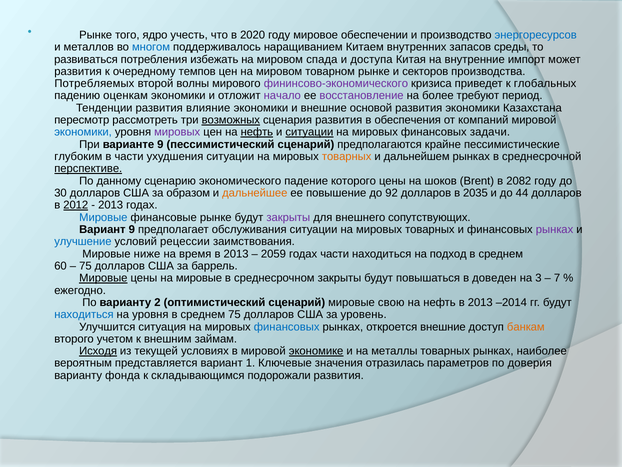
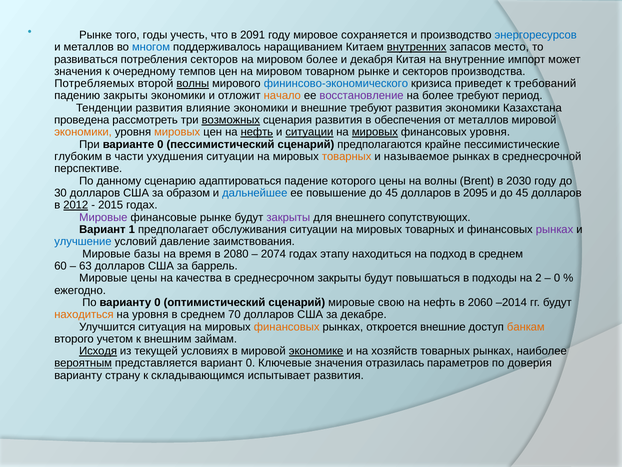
ядро: ядро -> годы (155, 35)
2020: 2020 -> 2091 (253, 35)
обеспечении: обеспечении -> сохраняется (374, 35)
внутренних underline: none -> present (417, 47)
среды: среды -> место (512, 47)
потребления избежать: избежать -> секторов (214, 59)
мировом спада: спада -> более (322, 59)
доступа: доступа -> декабря (372, 59)
развития: развития -> значения (78, 71)
волны underline: none -> present (193, 84)
фининсово-экономического colour: purple -> blue (336, 84)
глобальных: глобальных -> требований (545, 84)
падению оценкам: оценкам -> закрыты (126, 96)
начало colour: purple -> orange (282, 96)
внешние основой: основой -> требуют (371, 108)
пересмотр: пересмотр -> проведена (82, 120)
от компаний: компаний -> металлов (483, 120)
экономики colour: blue -> orange (83, 132)
мировых colour: purple -> orange (177, 132)
мировых underline: none -> present (375, 132)
финансовых задачи: задачи -> уровня (490, 132)
варианте 9: 9 -> 0 (160, 144)
дальнейшем: дальнейшем -> называемое (417, 156)
перспективе underline: present -> none (88, 169)
экономического: экономического -> адаптироваться (240, 181)
на шоков: шоков -> волны (441, 181)
2082: 2082 -> 2030 (519, 181)
дальнейшее colour: orange -> blue (255, 193)
повышение до 92: 92 -> 45 (392, 193)
2035: 2035 -> 2095 (475, 193)
и до 44: 44 -> 45 (522, 193)
2013: 2013 -> 2015 (111, 205)
Мировые colour: blue -> purple (103, 217)
Вариант 9: 9 -> 1 (132, 229)
рецессии: рецессии -> давление (185, 241)
ниже: ниже -> базы (147, 254)
2013: 2013 -> 2080 (236, 254)
2059: 2059 -> 2074 (273, 254)
годах части: части -> этапу (335, 254)
75: 75 -> 63 (85, 266)
Мировые underline: present -> none (103, 278)
на мировые: мировые -> качества (199, 278)
доведен: доведен -> подходы (494, 278)
3: 3 -> 2 (538, 278)
7: 7 -> 0 (557, 278)
варианту 2: 2 -> 0 (157, 302)
нефть в 2013: 2013 -> 2060 (480, 302)
находиться colour: blue -> orange (84, 314)
среднем 75: 75 -> 70 (234, 314)
уровень: уровень -> декабре (364, 314)
финансовых colour: blue -> orange (287, 326)
металлы: металлы -> хозяйств (394, 351)
вероятным underline: none -> present (83, 363)
вариант 1: 1 -> 0 (250, 363)
фонда: фонда -> страну (123, 375)
подорожали: подорожали -> испытывает (279, 375)
